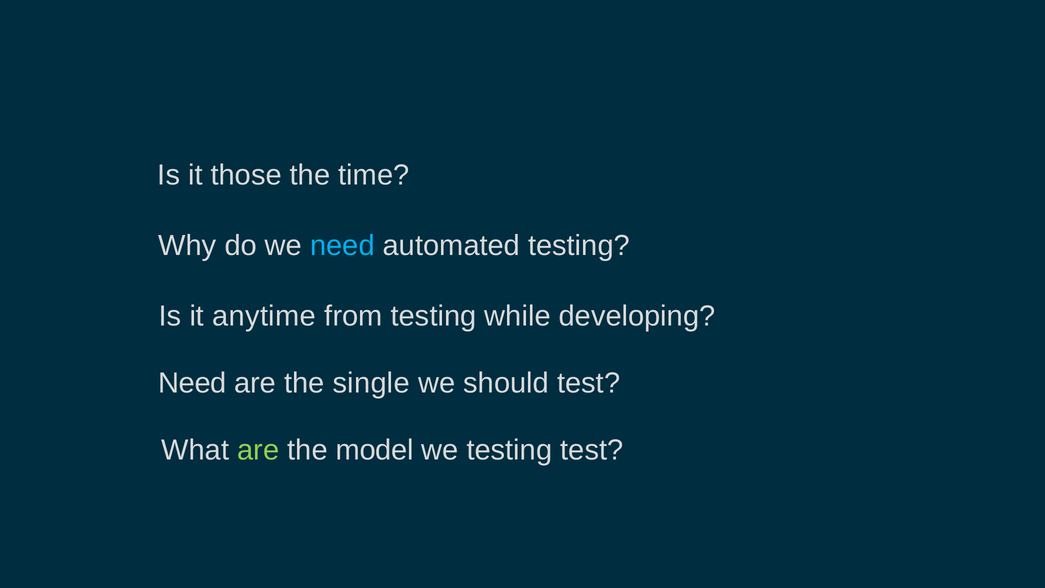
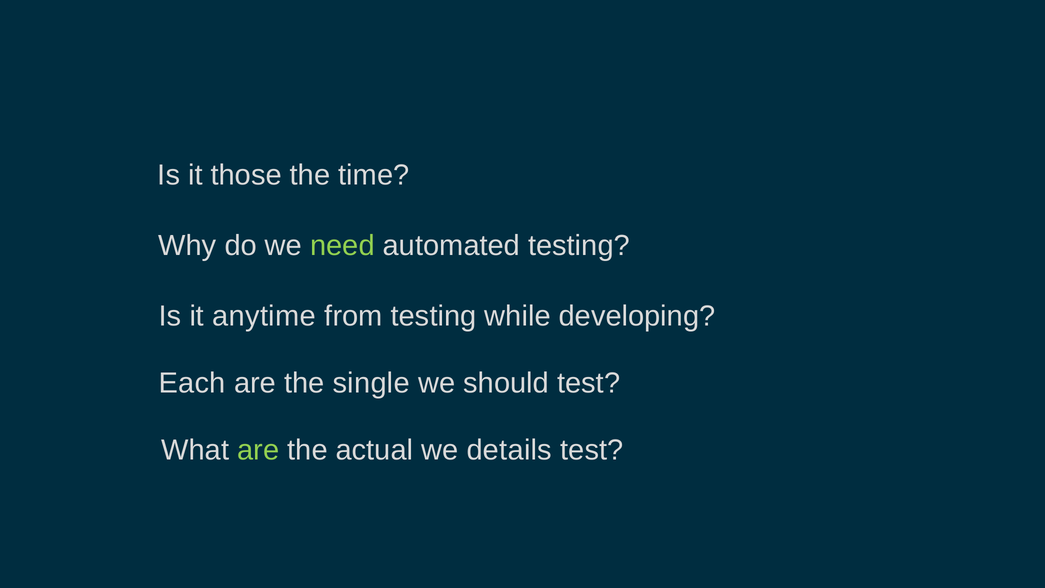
need colour: light blue -> light green (342, 246)
Need: Need -> Each (192, 383)
model: model -> actual (375, 450)
we testing: testing -> details (509, 450)
